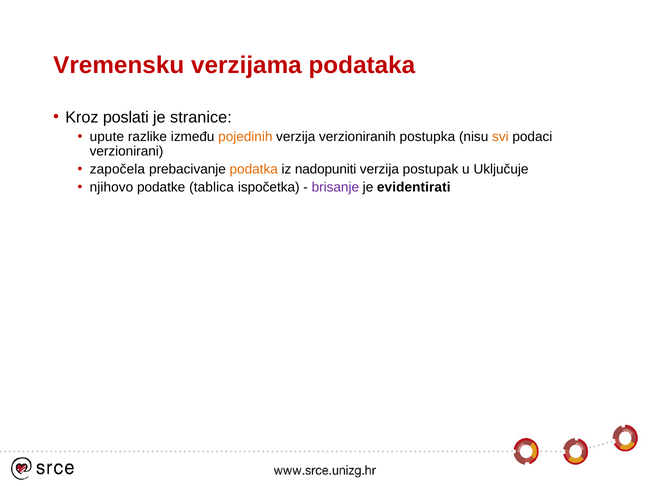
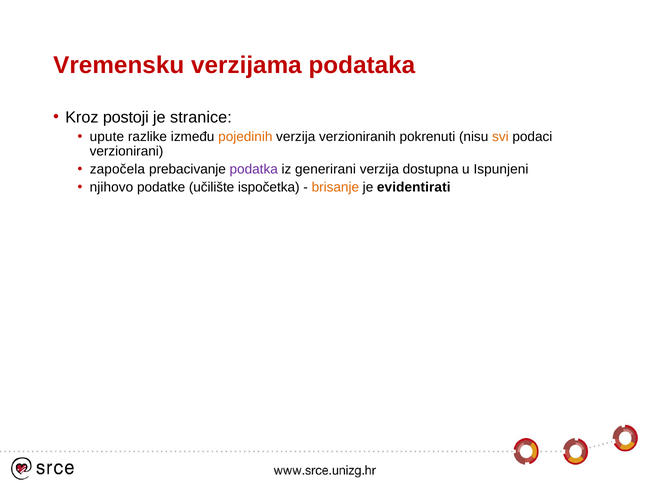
poslati: poslati -> postoji (126, 117)
postupka: postupka -> pokrenuti (427, 137)
podatka colour: orange -> purple (254, 169)
nadopuniti: nadopuniti -> generirani (326, 169)
postupak: postupak -> dostupna (431, 169)
Uključuje: Uključuje -> Ispunjeni (501, 169)
tablica: tablica -> učilište (212, 187)
brisanje colour: purple -> orange (335, 187)
